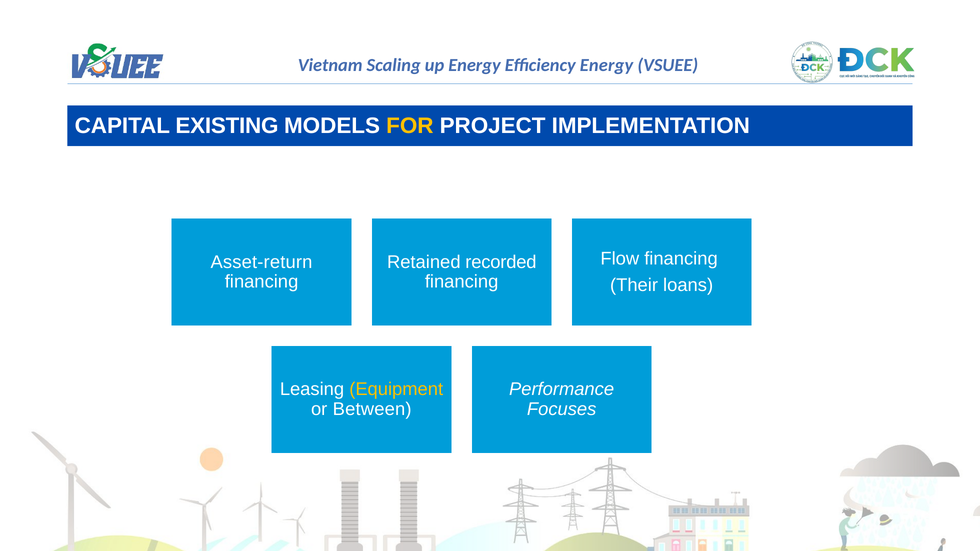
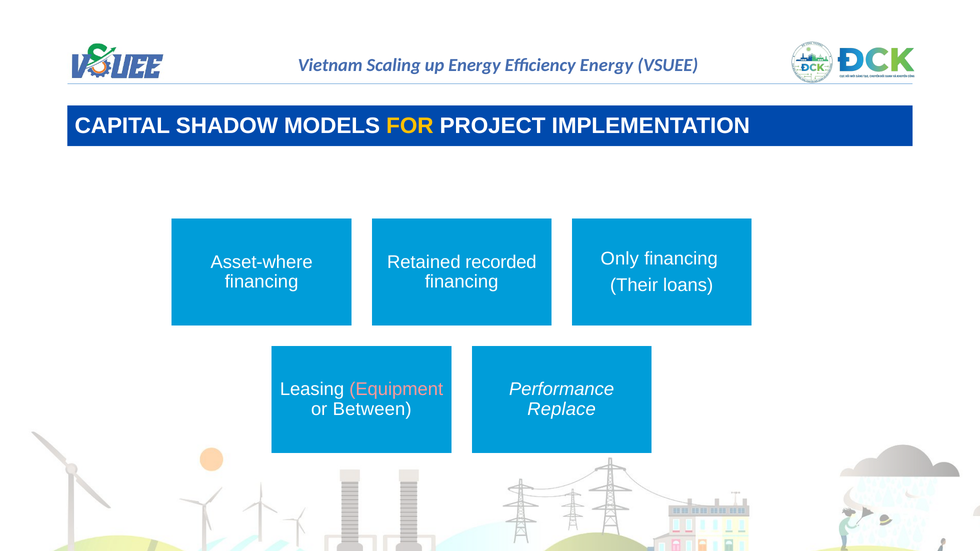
EXISTING: EXISTING -> SHADOW (227, 126)
Flow: Flow -> Only (620, 259)
Asset-return: Asset-return -> Asset-where (262, 262)
Equipment colour: yellow -> pink (396, 389)
Focuses: Focuses -> Replace (562, 409)
